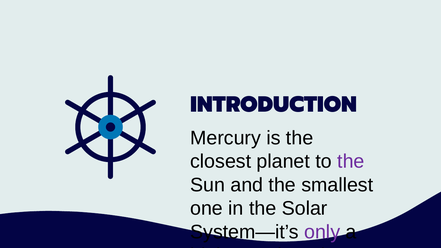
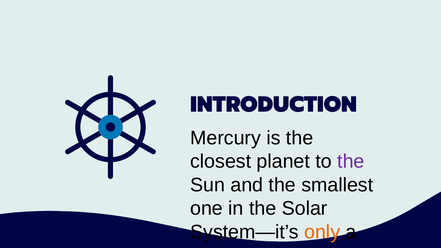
only colour: purple -> orange (322, 232)
